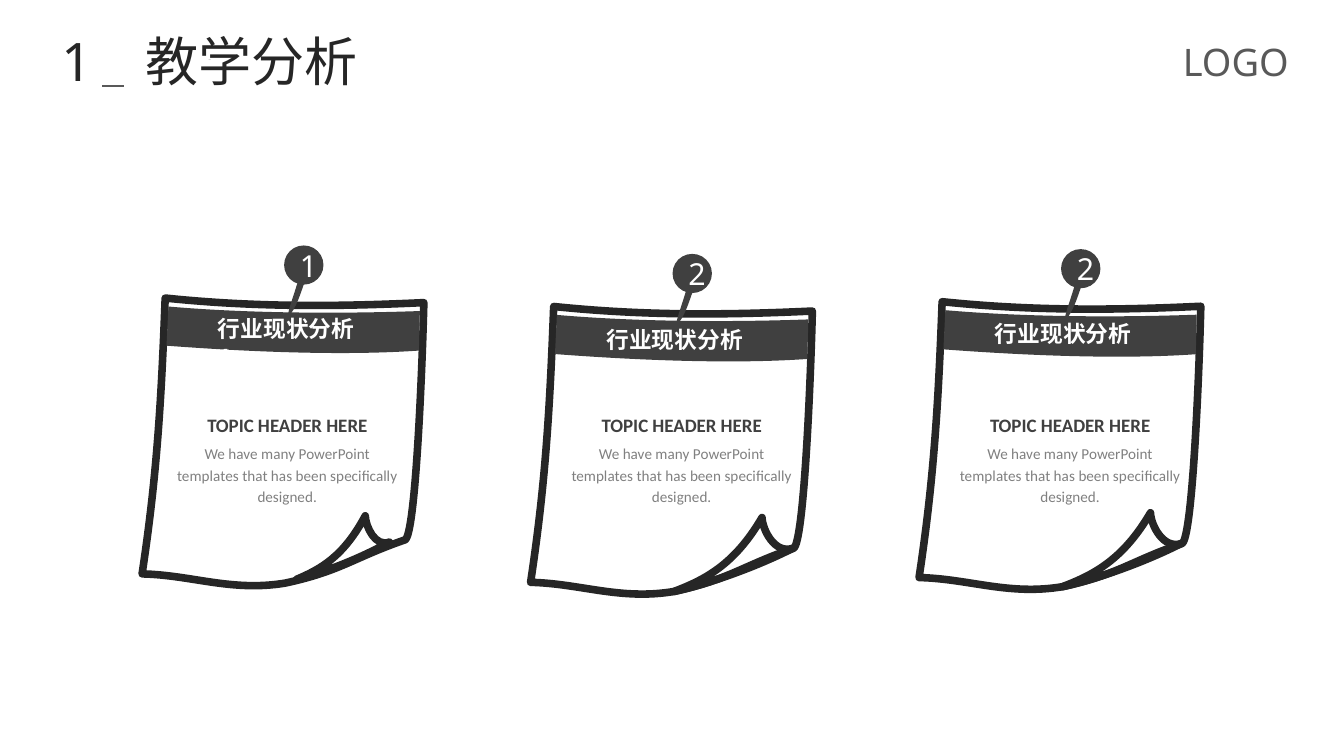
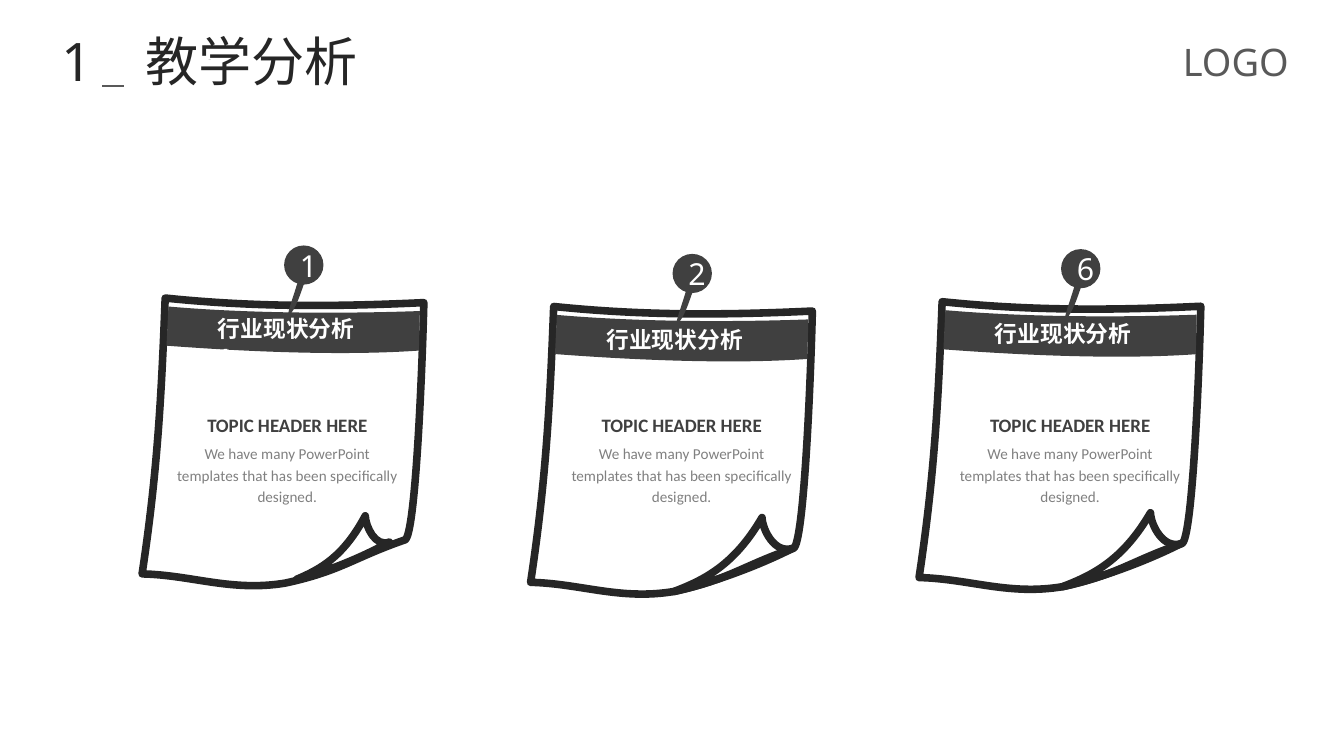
2 2: 2 -> 6 (1085, 271)
